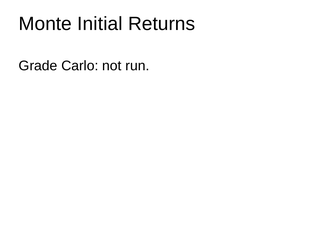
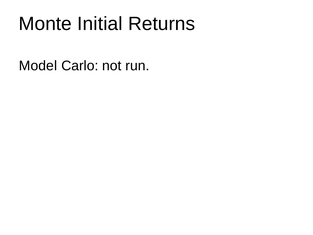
Grade: Grade -> Model (38, 66)
